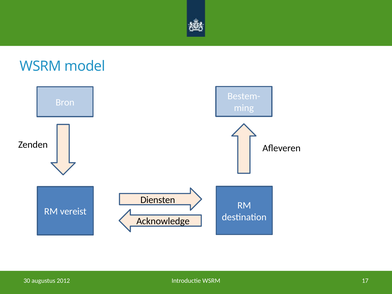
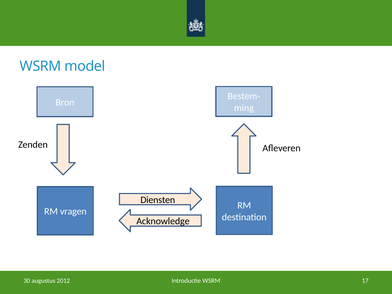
vereist: vereist -> vragen (73, 211)
